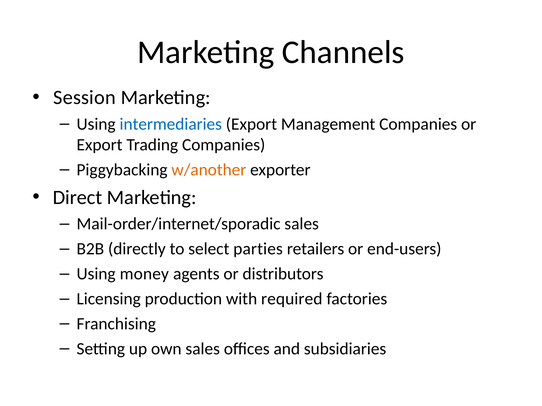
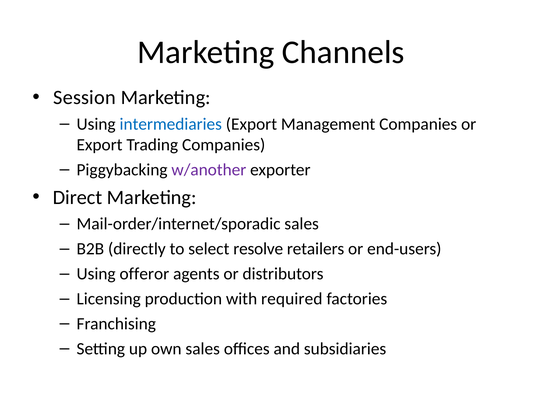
w/another colour: orange -> purple (209, 170)
parties: parties -> resolve (258, 249)
money: money -> offeror (144, 274)
